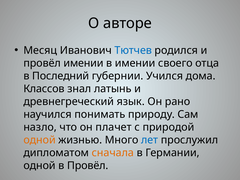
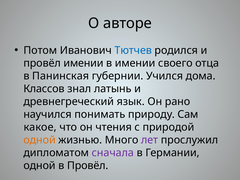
Месяц: Месяц -> Потом (40, 50)
Последний: Последний -> Панинская (61, 76)
назло: назло -> какое (40, 127)
плачет: плачет -> чтения (114, 127)
лет colour: blue -> purple (150, 140)
сначала colour: orange -> purple (113, 153)
